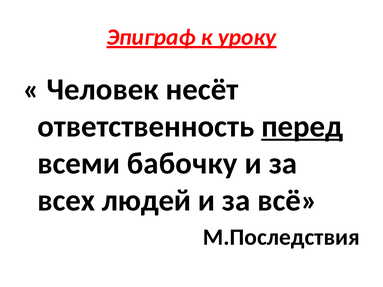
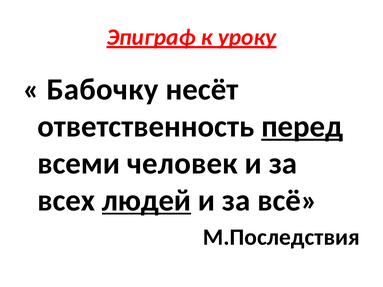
Человек: Человек -> Бабочку (102, 90)
бабочку: бабочку -> человек (182, 164)
людей underline: none -> present (146, 201)
